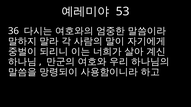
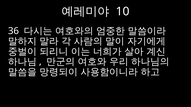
53: 53 -> 10 (123, 12)
